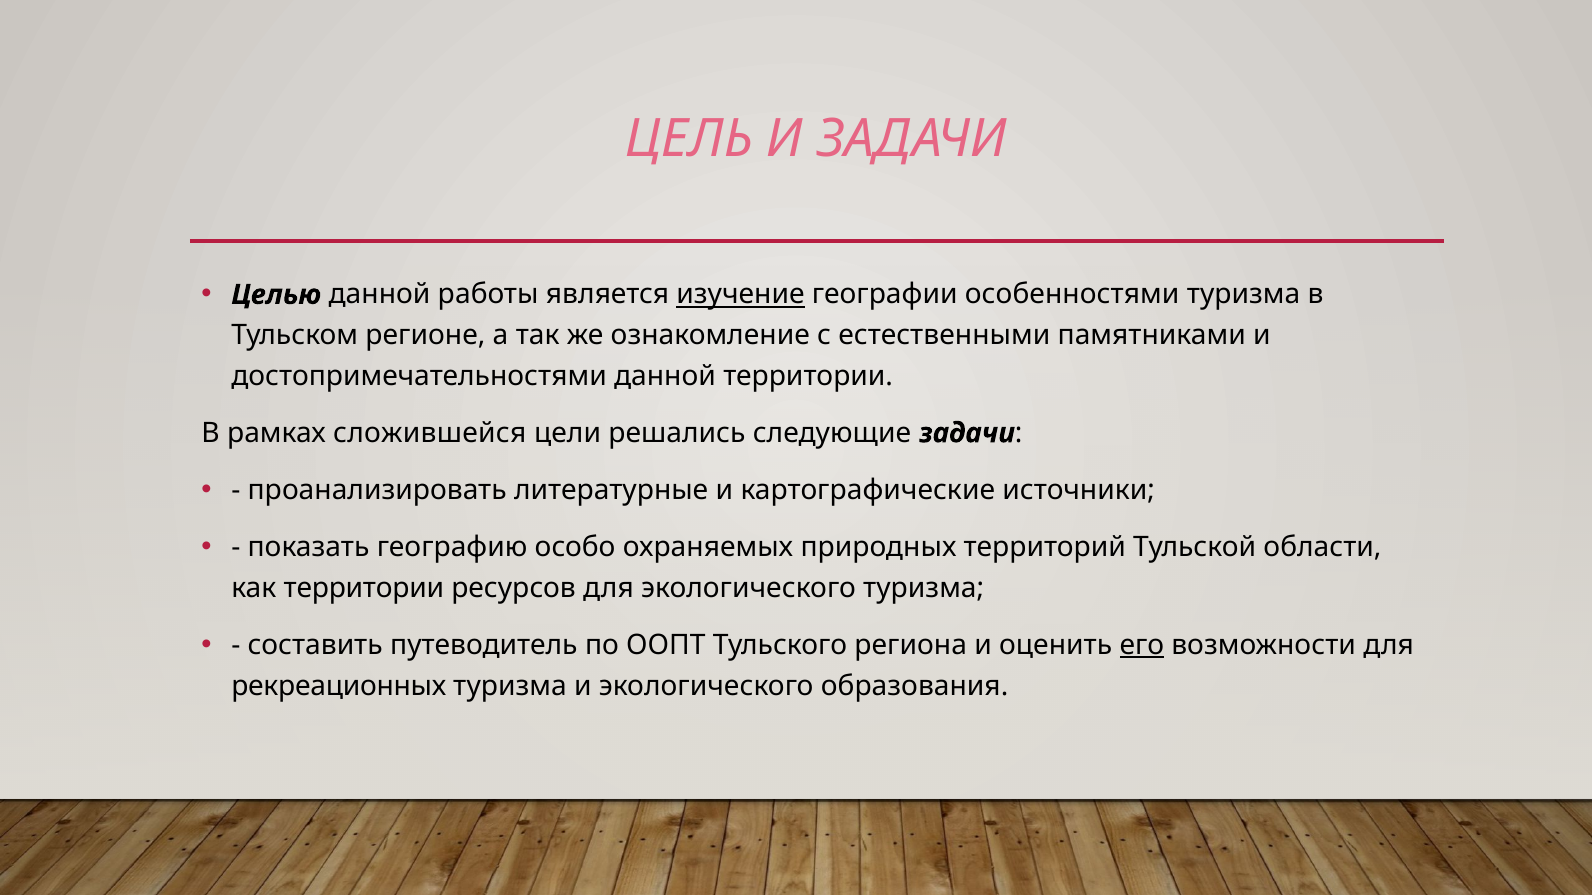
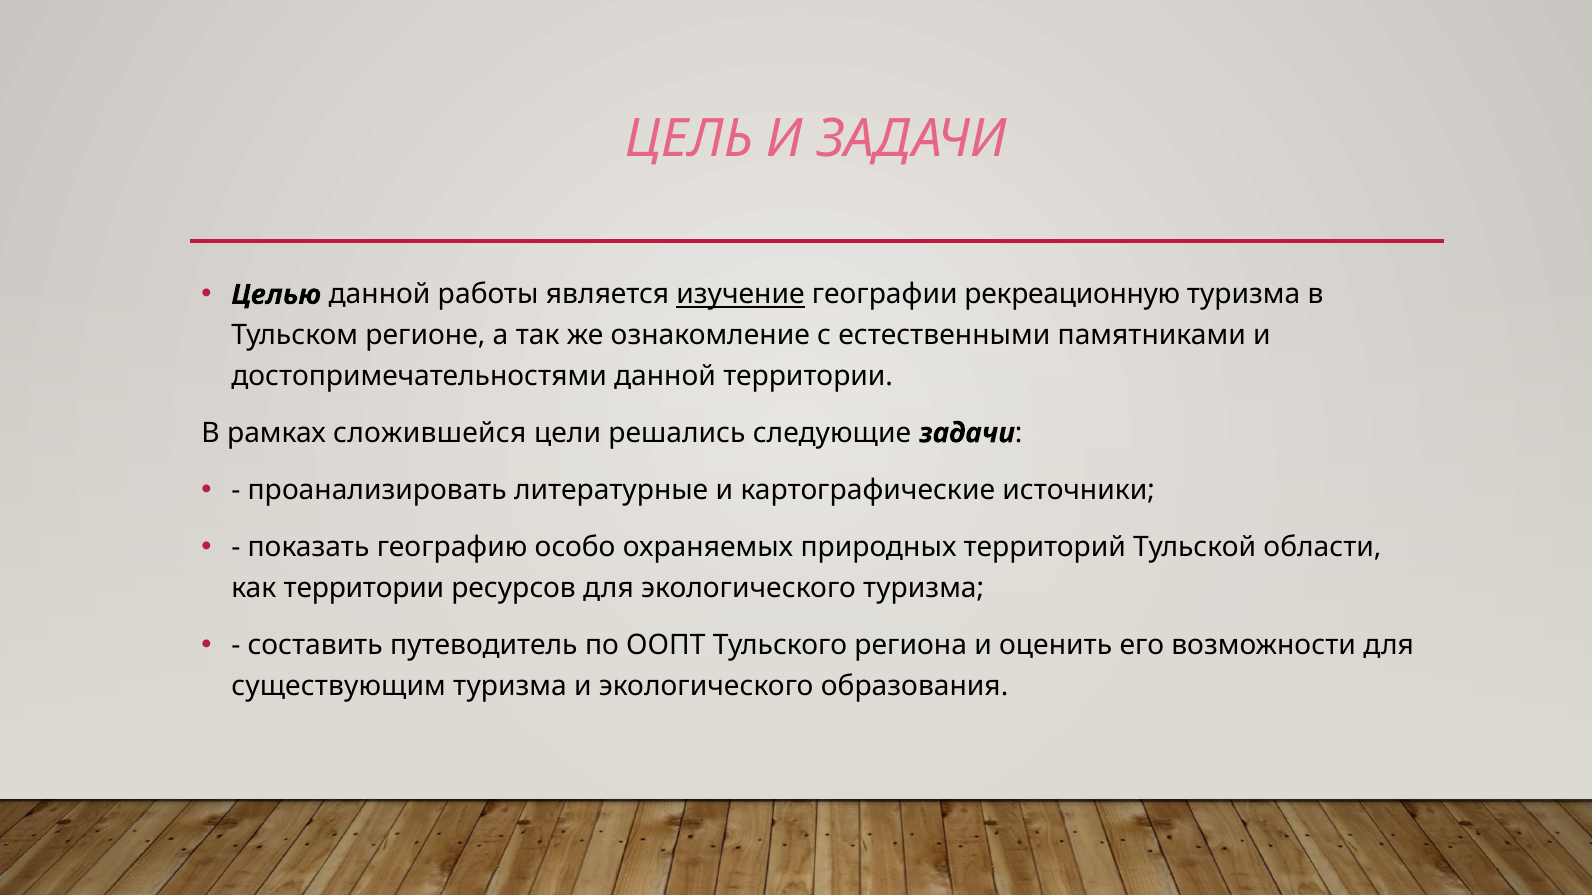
особенностями: особенностями -> рекреационную (1072, 295)
его underline: present -> none (1142, 646)
рекреационных: рекреационных -> существующим (339, 686)
